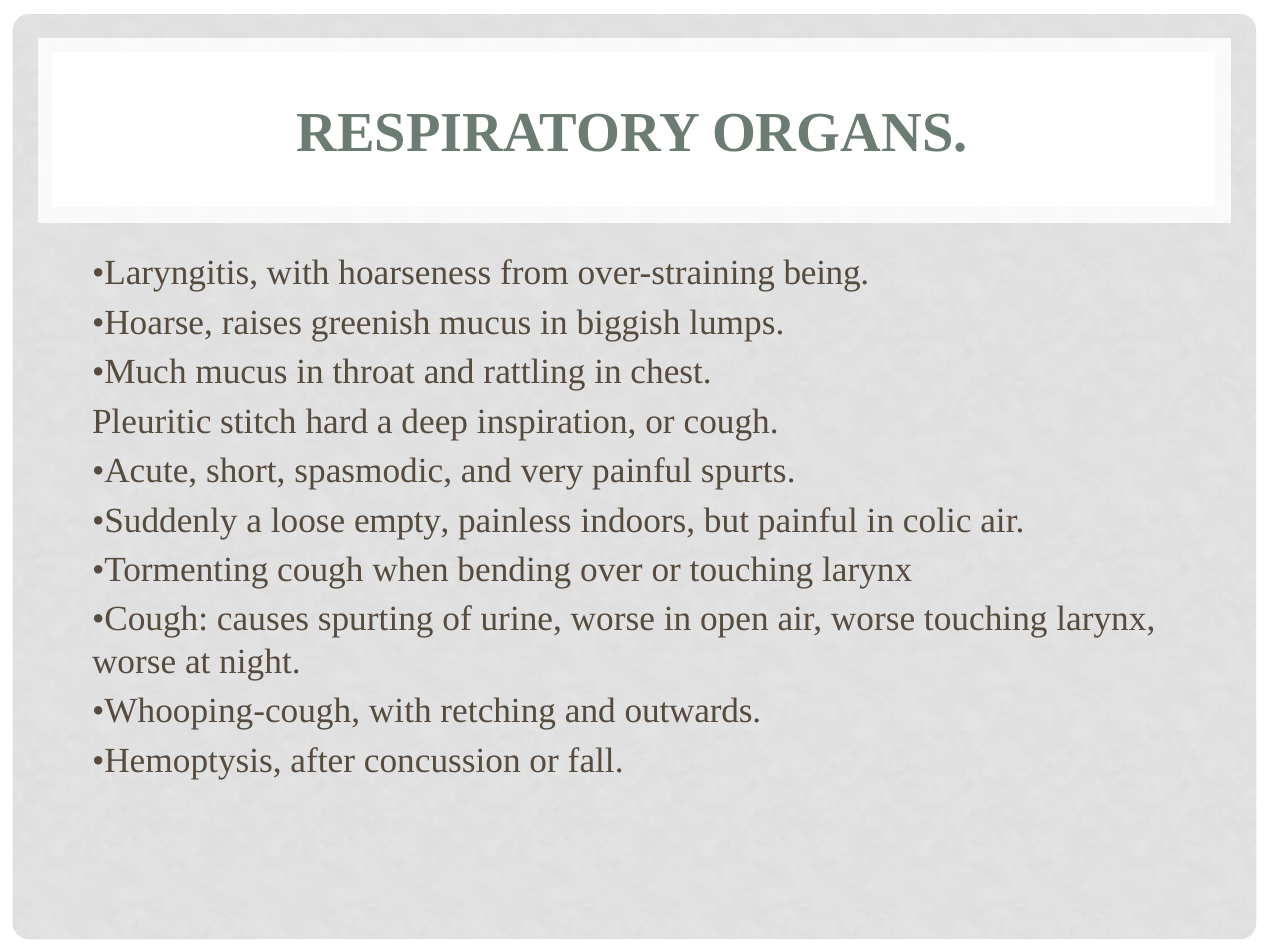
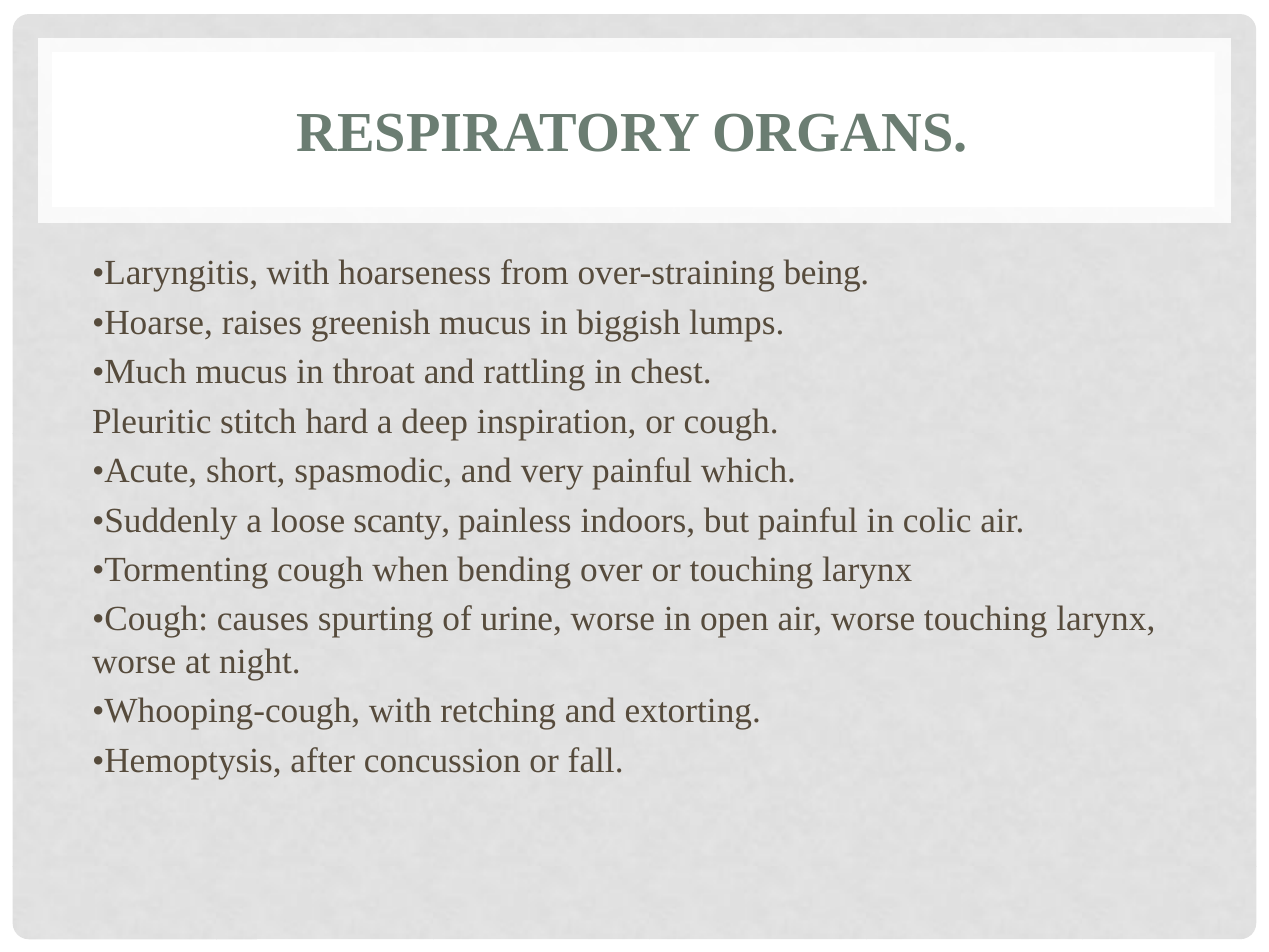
spurts: spurts -> which (748, 471)
empty: empty -> scanty (402, 520)
outwards: outwards -> extorting (693, 711)
